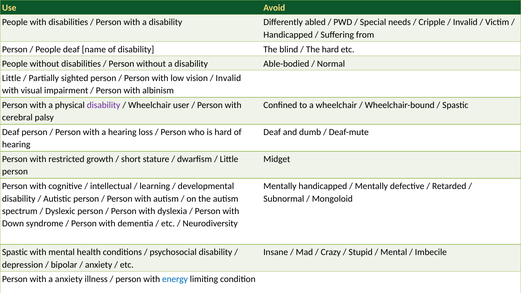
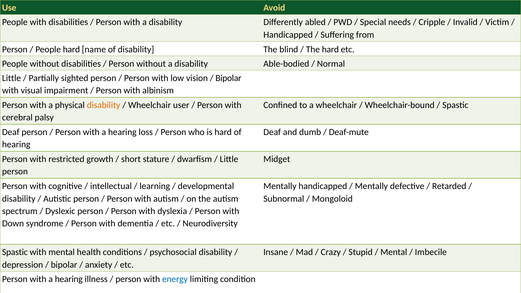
People deaf: deaf -> hard (71, 49)
Invalid: Invalid -> Bipolar (228, 78)
disability colour: purple -> orange (104, 105)
anxiety: anxiety -> hearing (69, 279)
